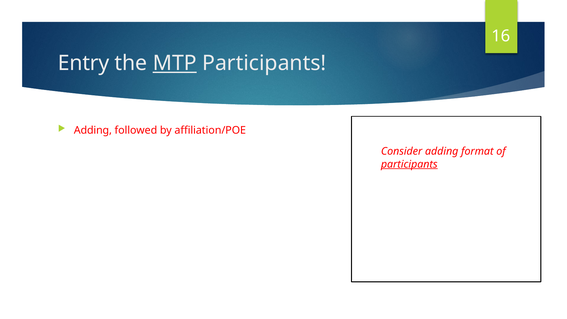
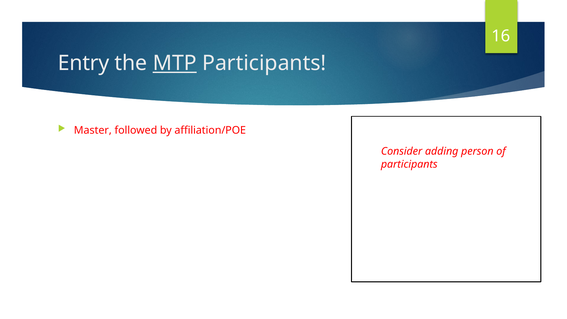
Adding: Adding -> Master (93, 130)
format: format -> person (477, 151)
participants underline: present -> none (409, 164)
